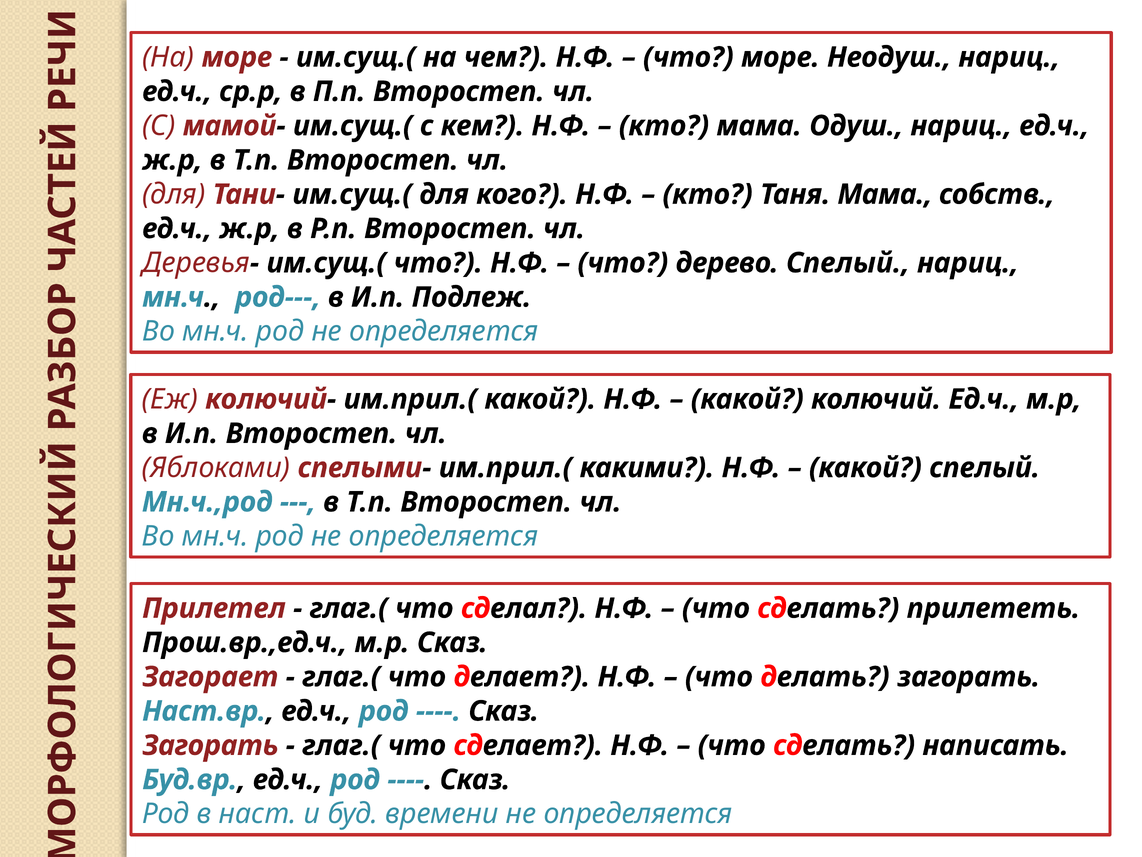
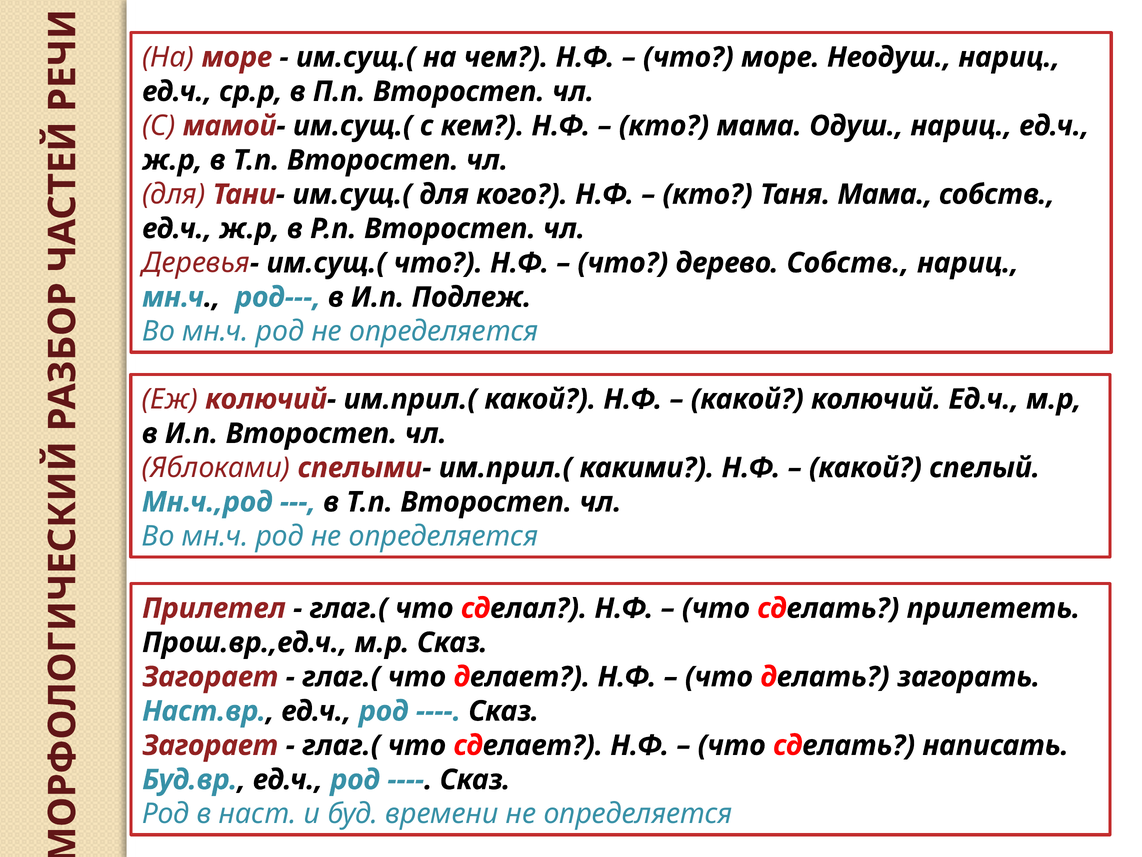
дерево Спелый: Спелый -> Собств (848, 263)
Загорать: Загорать -> Загорает (210, 745)
